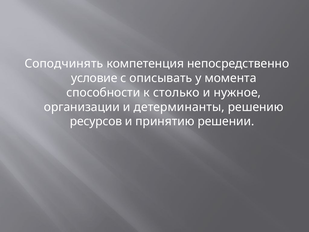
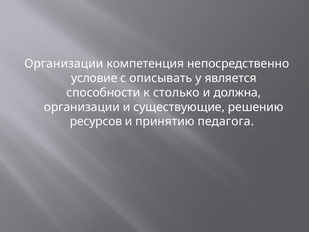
Соподчинять: Соподчинять -> Организации (64, 64)
момента: момента -> является (231, 78)
нужное: нужное -> должна (237, 93)
детерминанты: детерминанты -> существующие (179, 107)
решении: решении -> педагога (226, 121)
